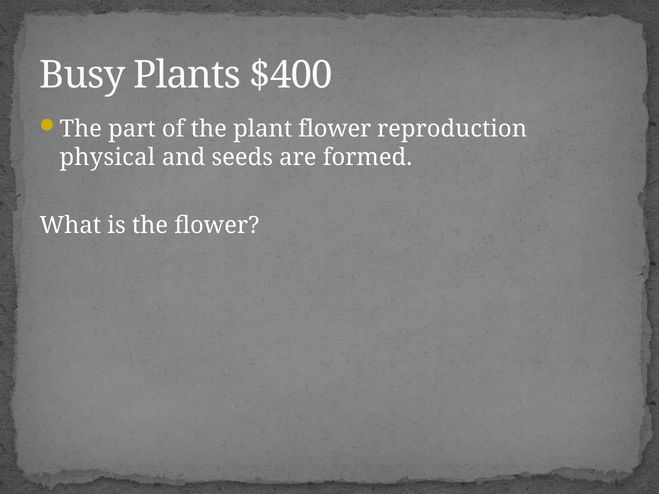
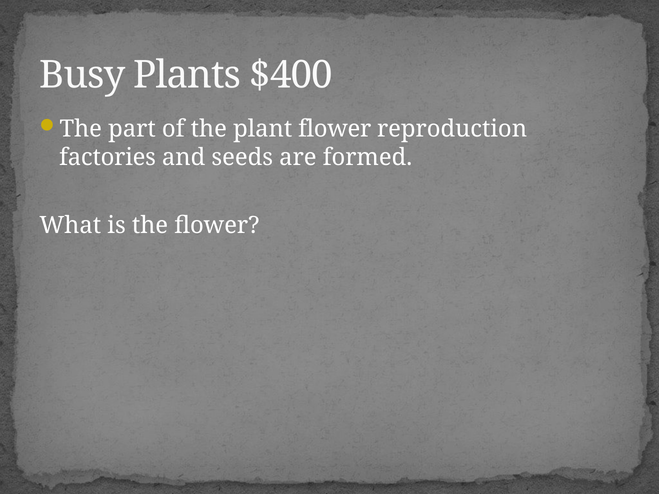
physical: physical -> factories (108, 158)
